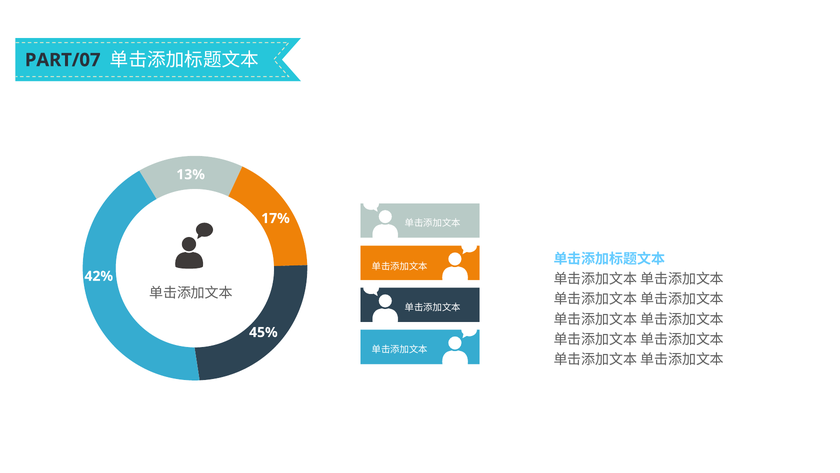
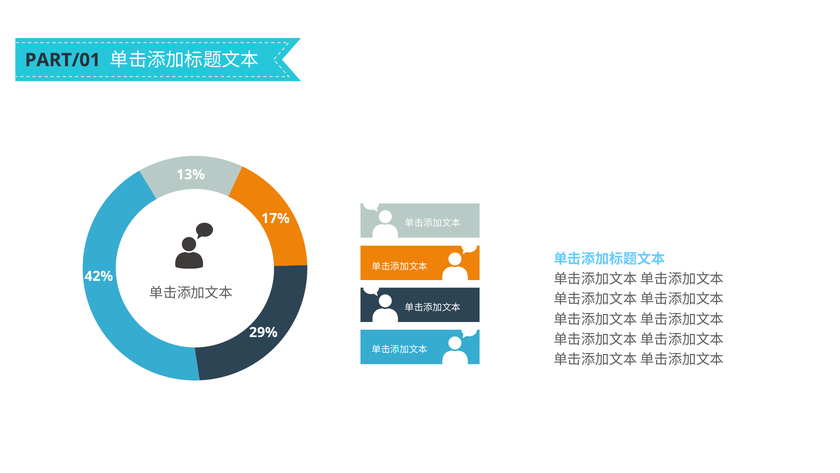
PART/07: PART/07 -> PART/01 (63, 60)
45%: 45% -> 29% (263, 332)
